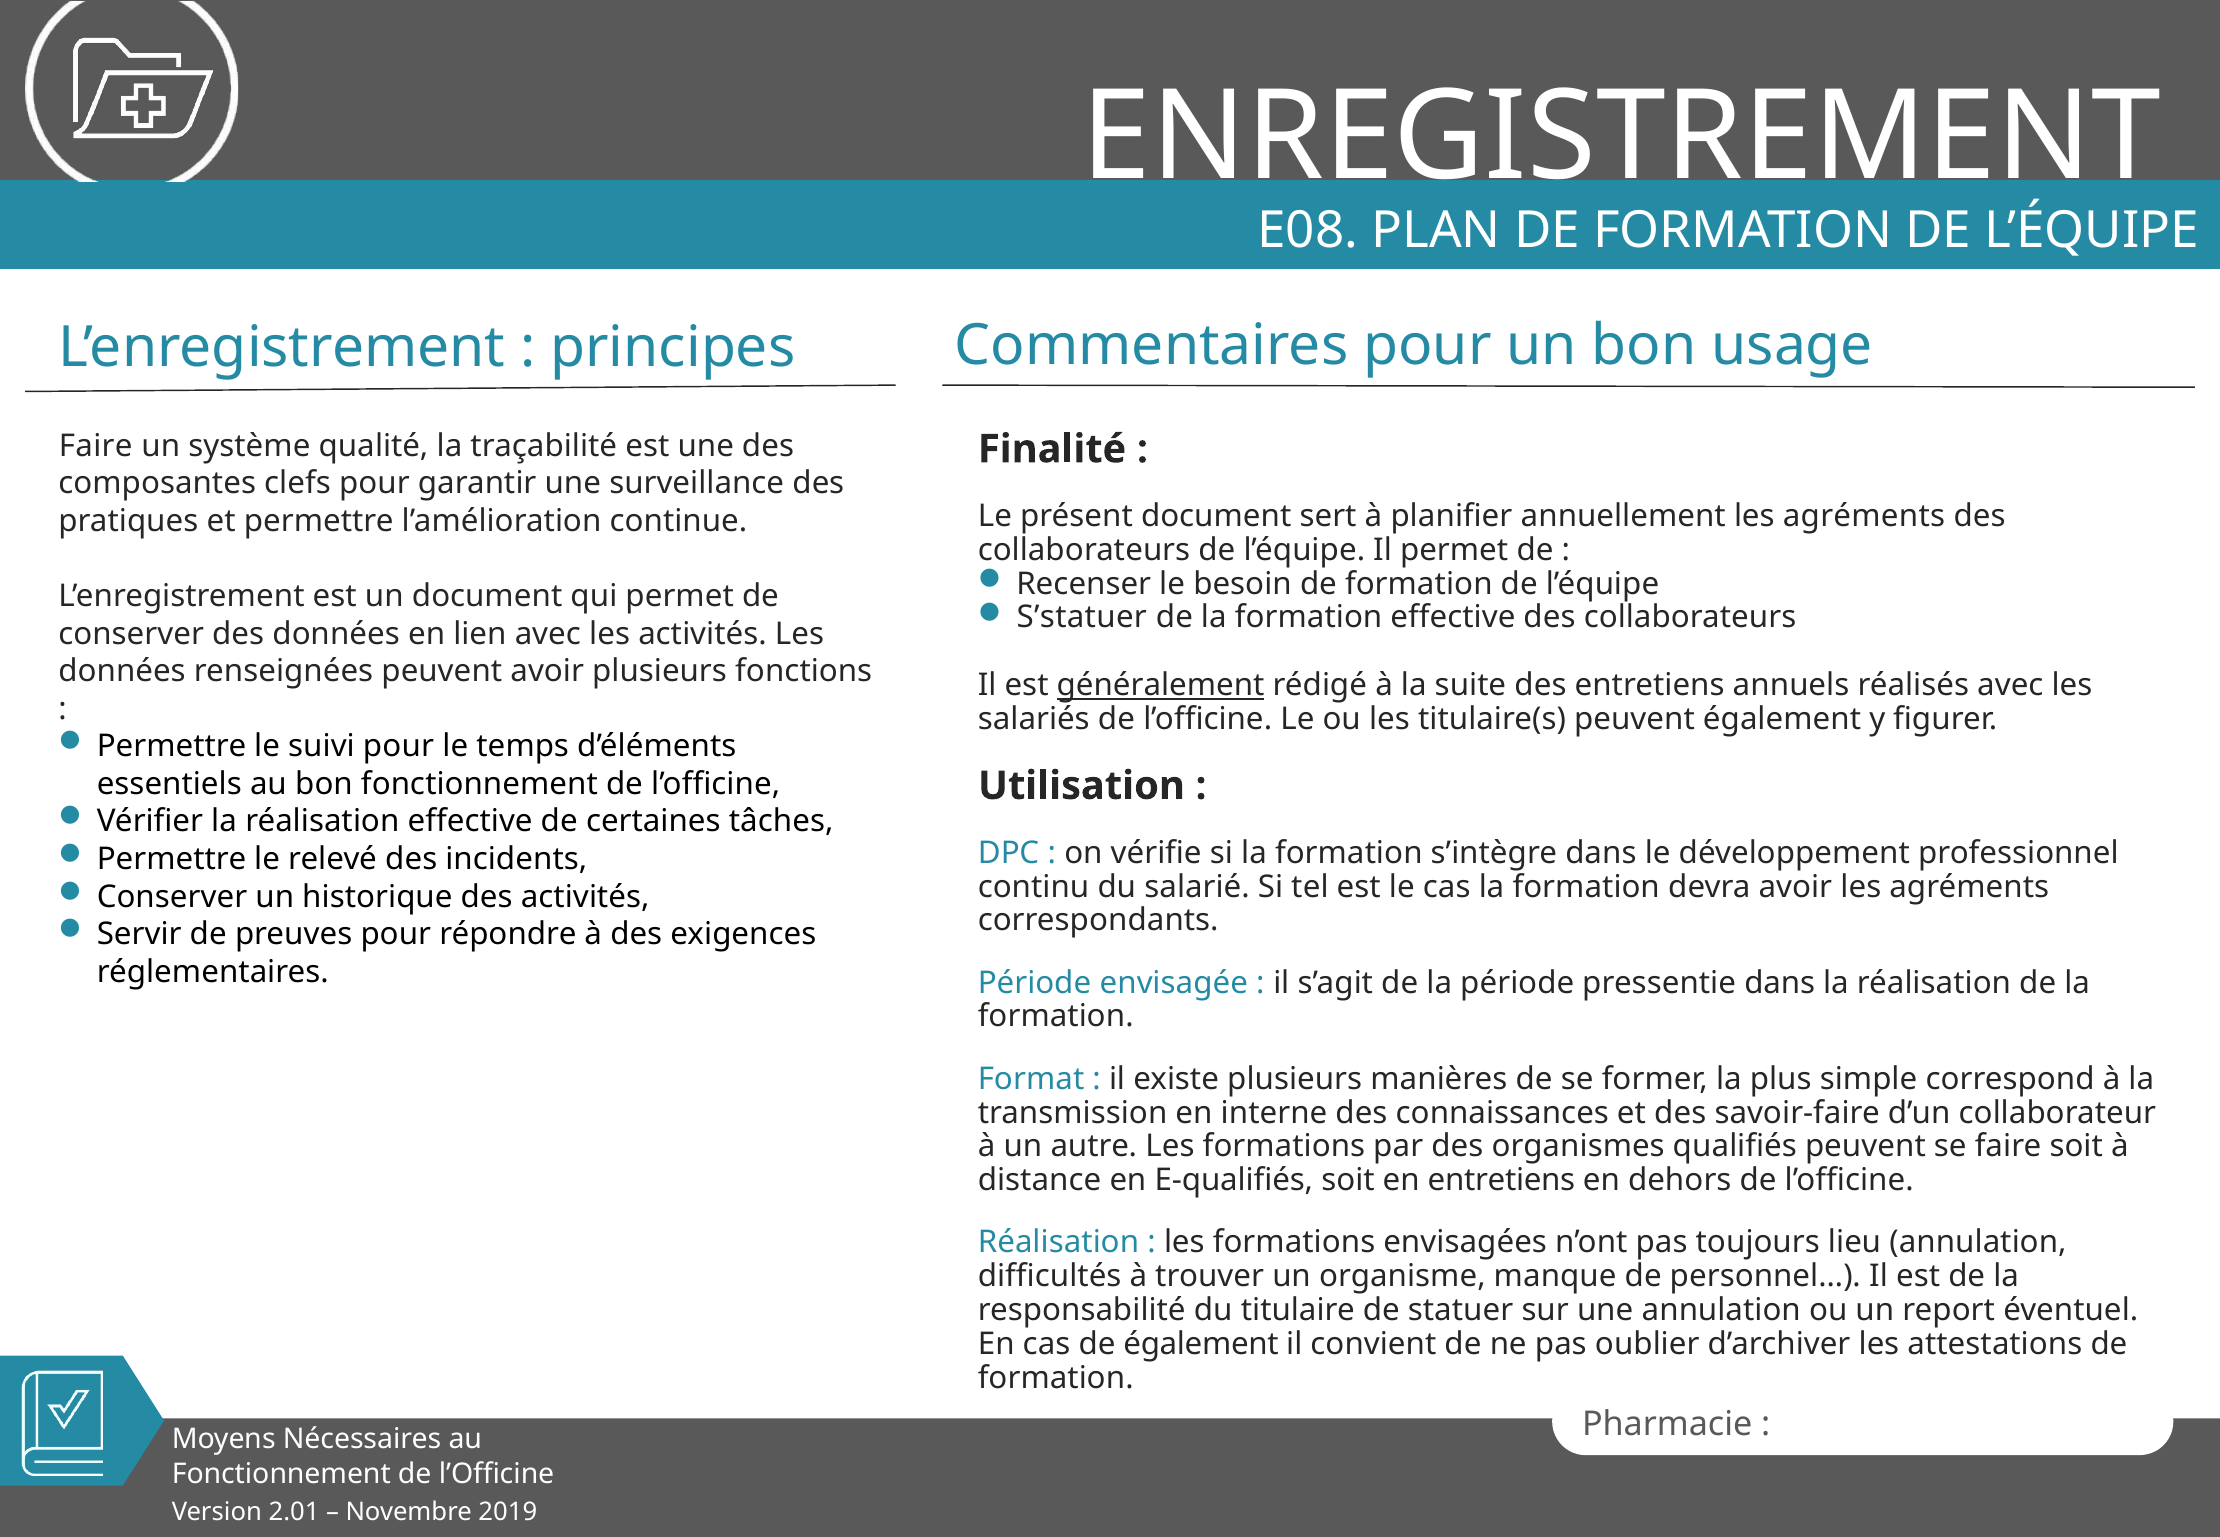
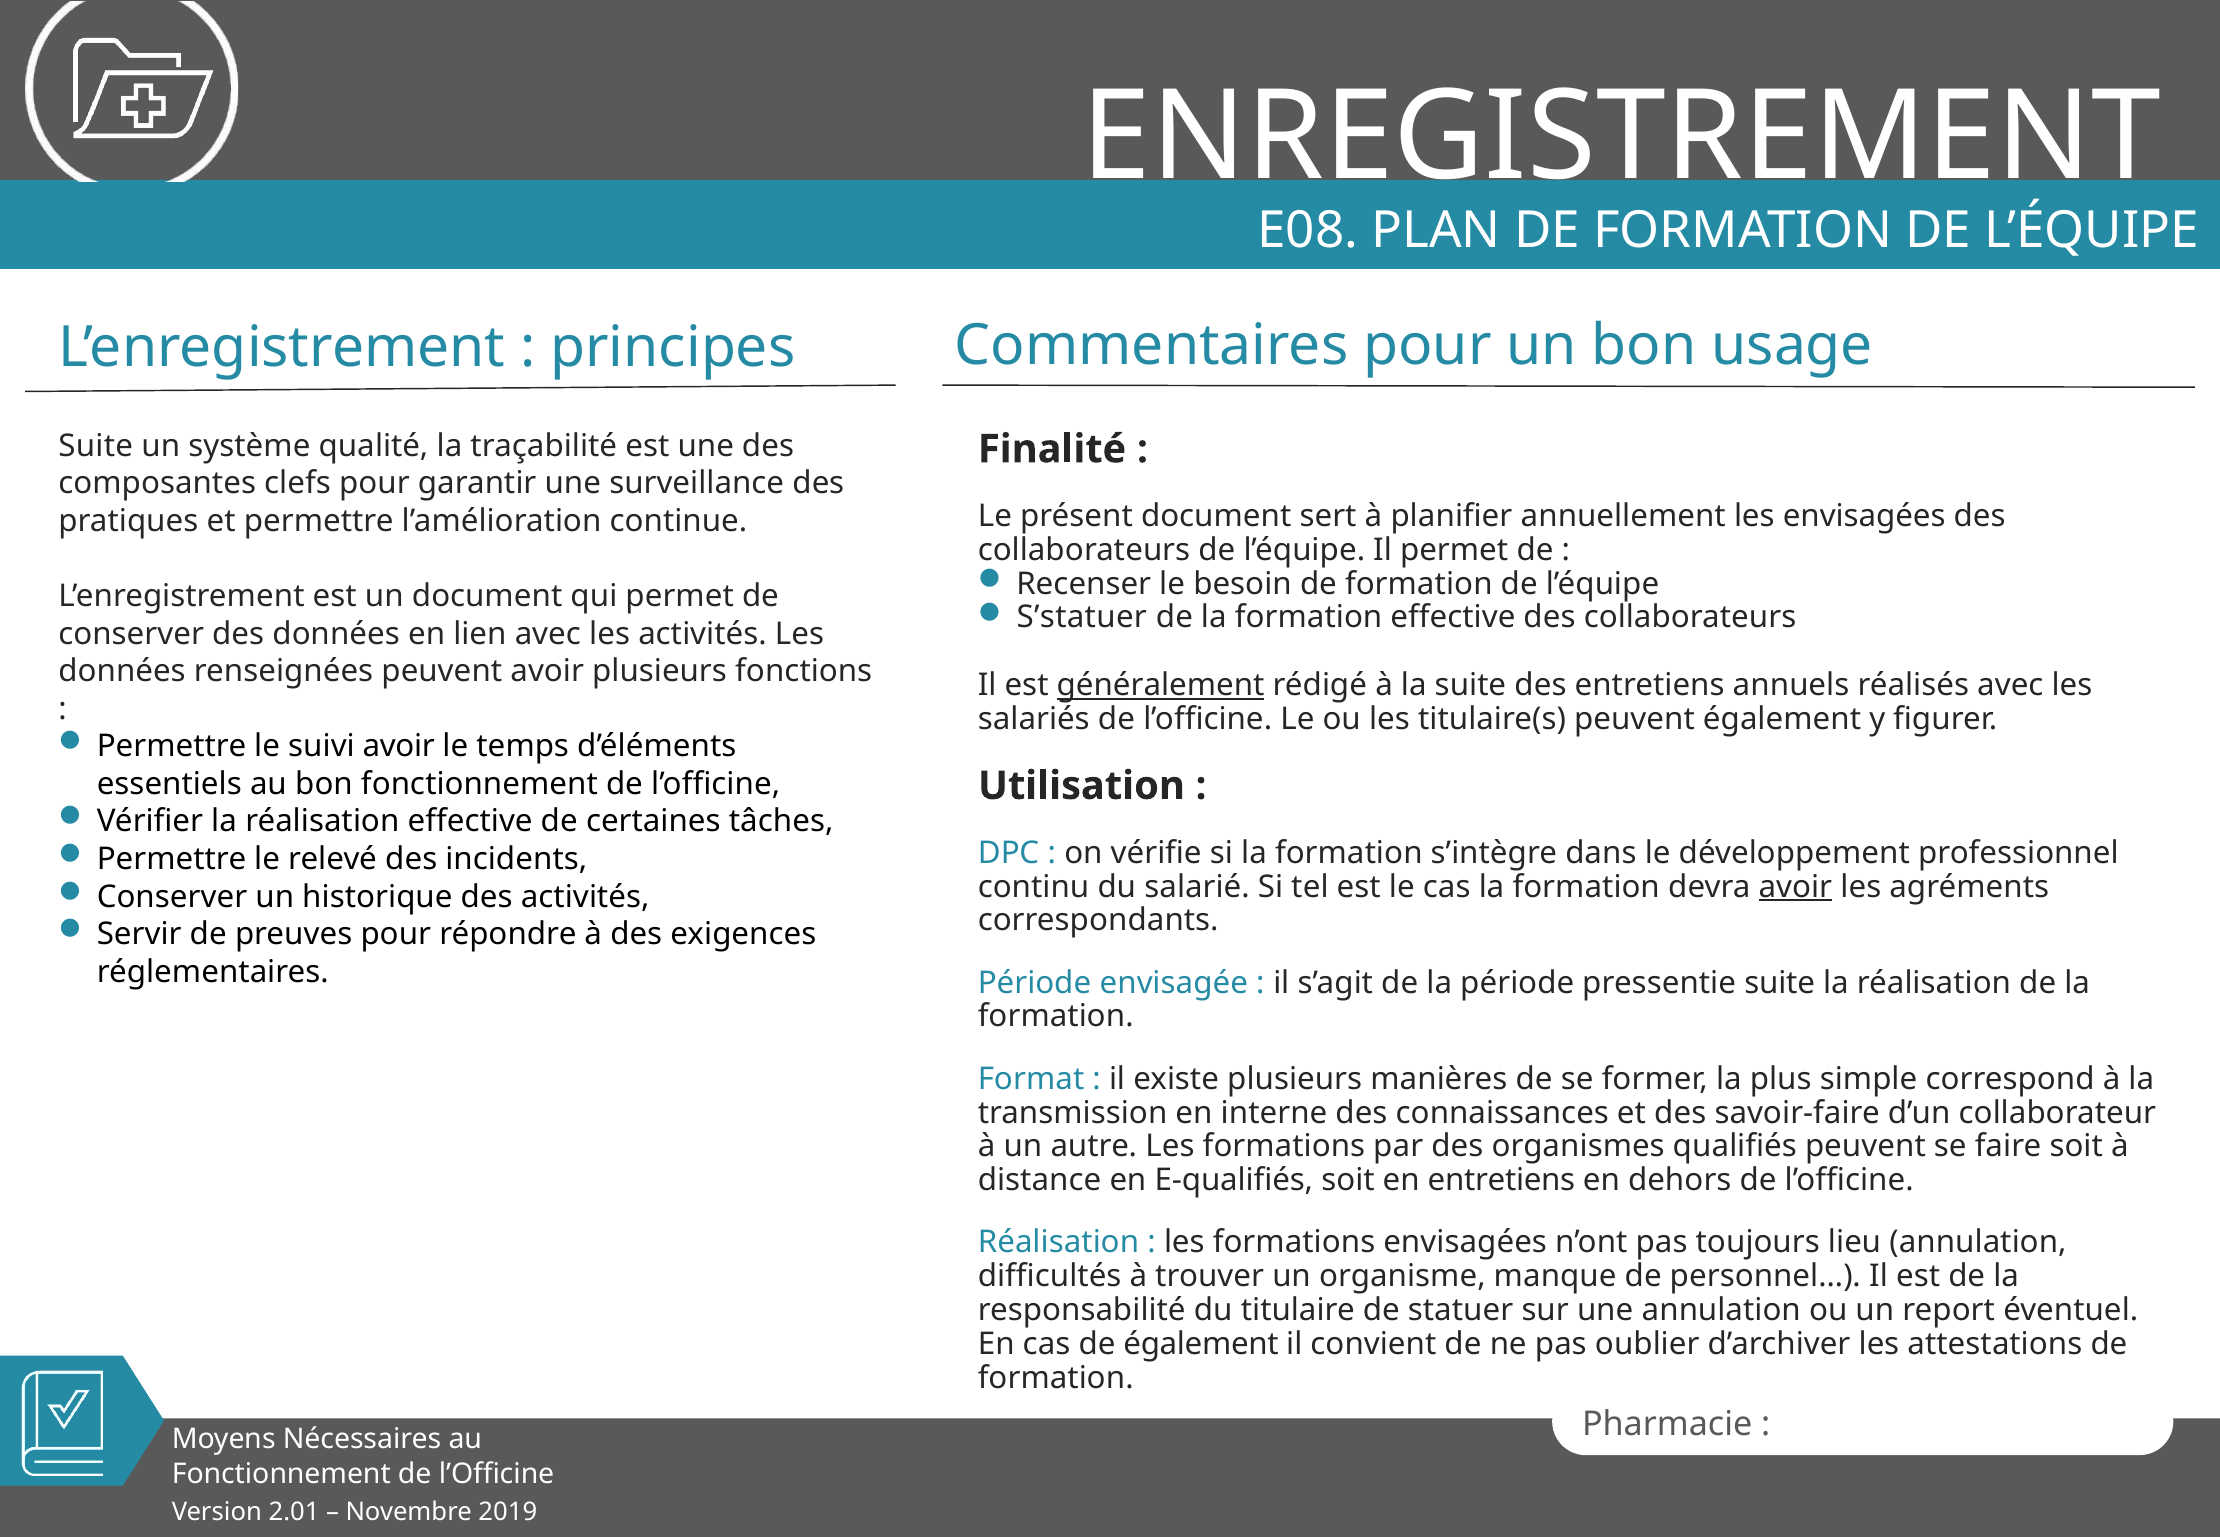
Faire: Faire -> Suite (96, 446)
annuellement les agréments: agréments -> envisagées (1864, 516)
pour: pour -> avoir (399, 746)
avoir underline: none -> present (1795, 887)
pressentie dans: dans -> suite (1780, 983)
